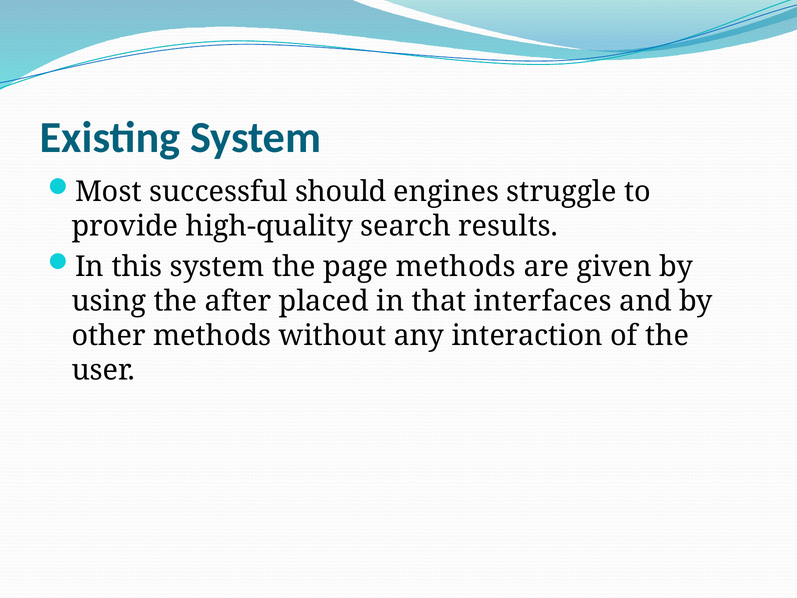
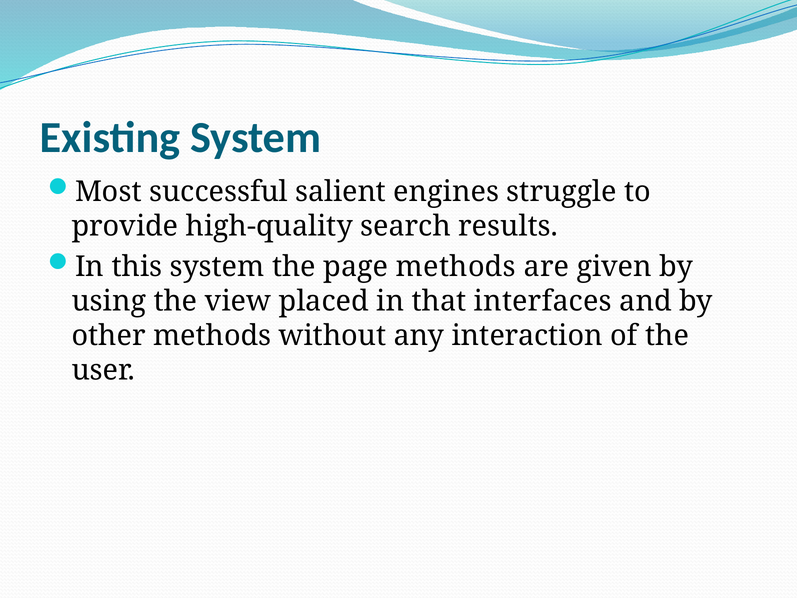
should: should -> salient (341, 192)
after: after -> view (238, 301)
